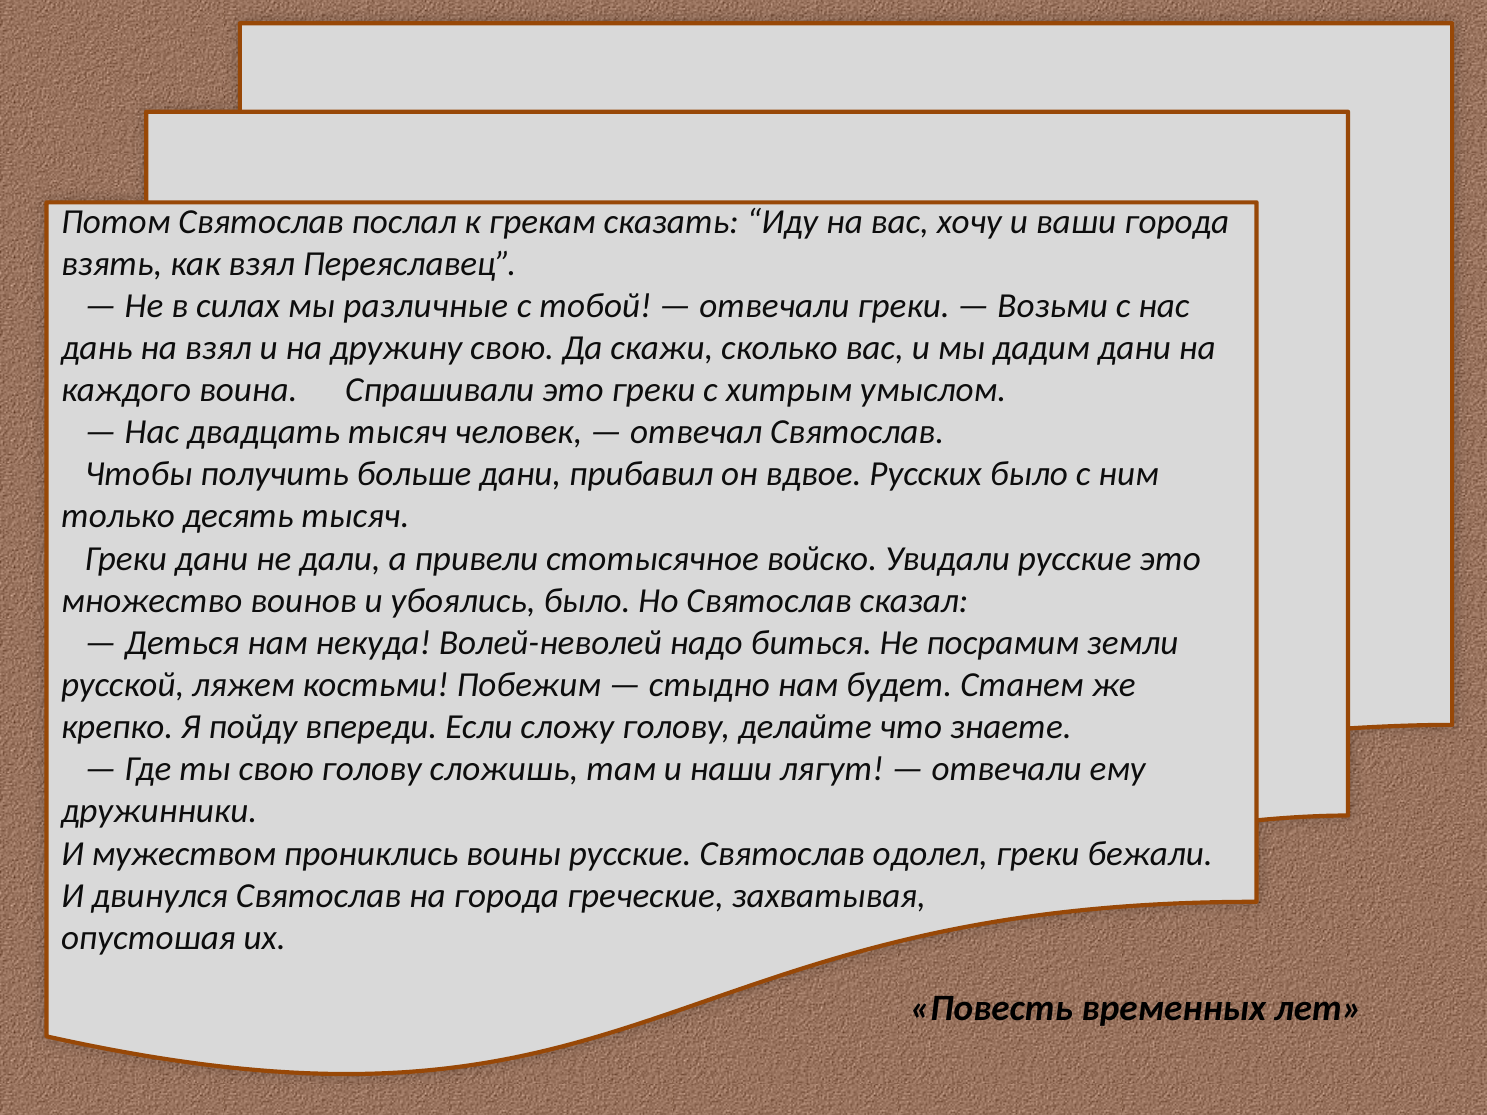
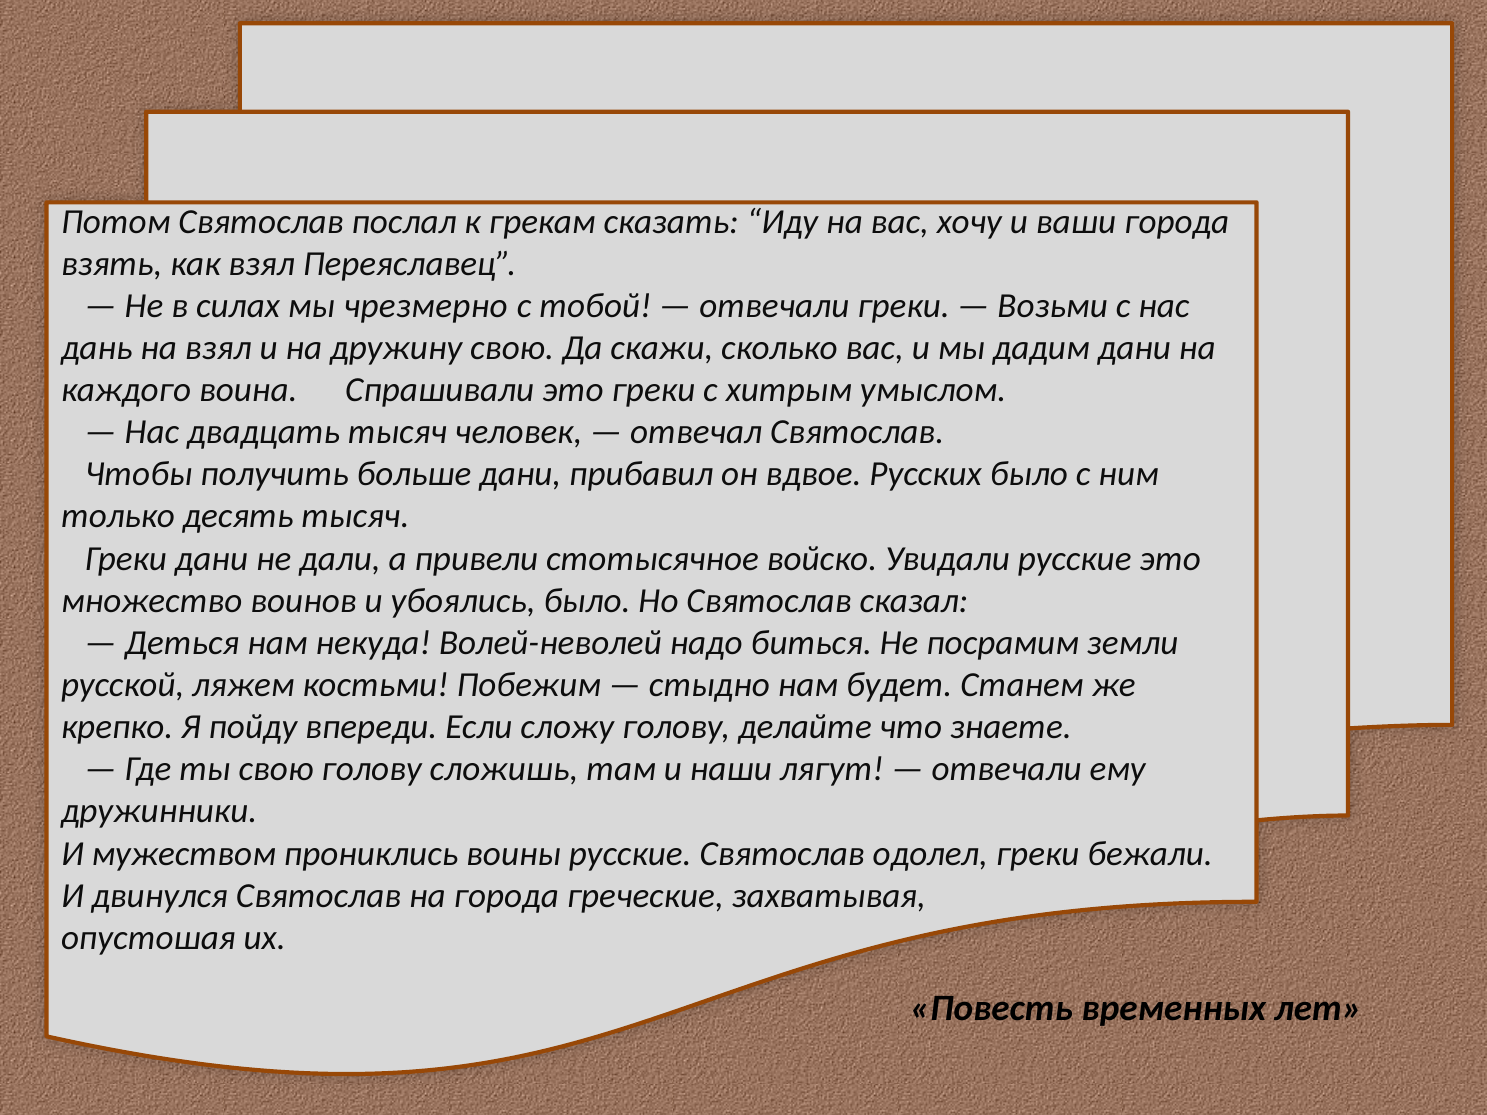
различные: различные -> чрезмерно (426, 306)
